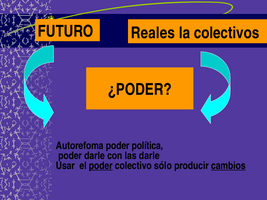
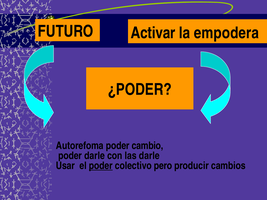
Reales: Reales -> Activar (153, 33)
colectivos: colectivos -> empodera (226, 33)
política: política -> cambio (147, 146)
sólo: sólo -> pero (163, 166)
cambios underline: present -> none (228, 166)
